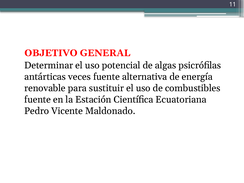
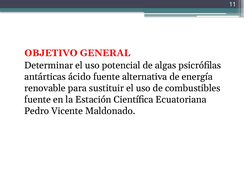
veces: veces -> ácido (79, 77)
